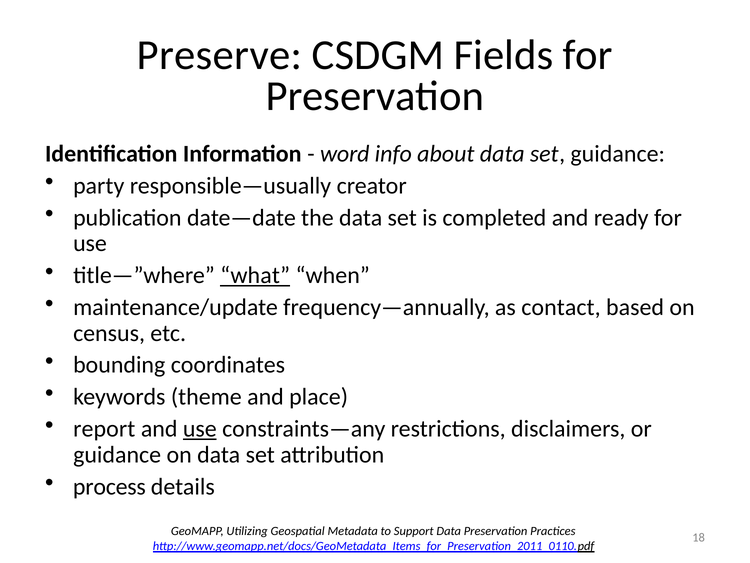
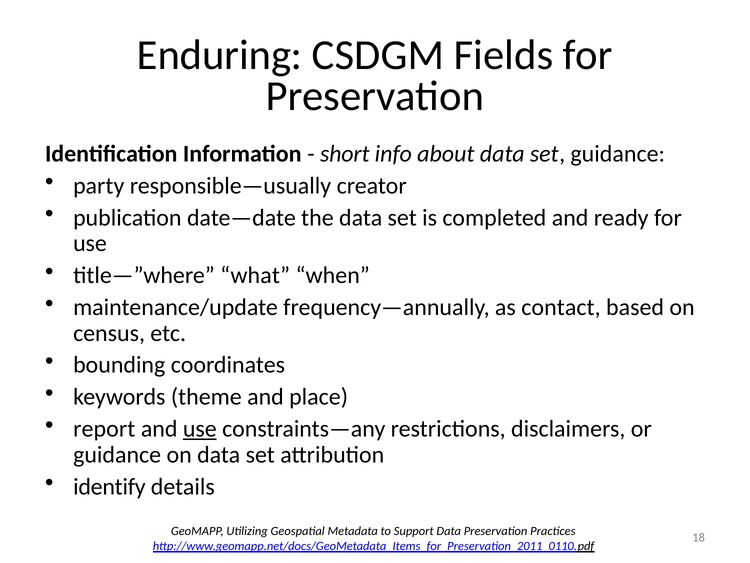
Preserve: Preserve -> Enduring (220, 55)
word: word -> short (345, 154)
what underline: present -> none (255, 275)
process: process -> identify (109, 486)
